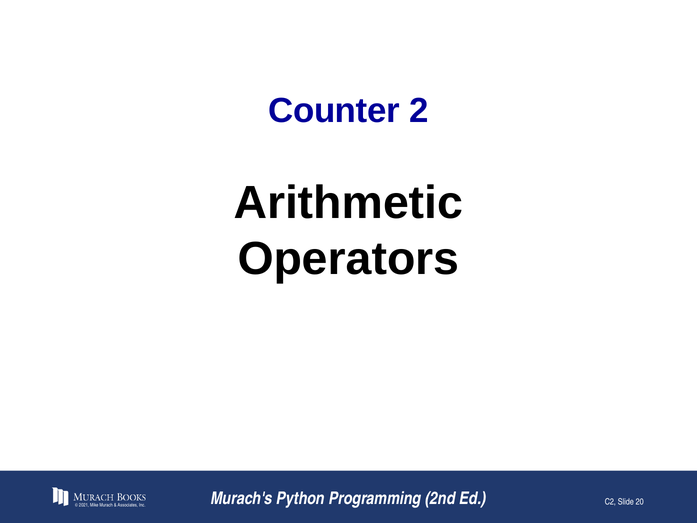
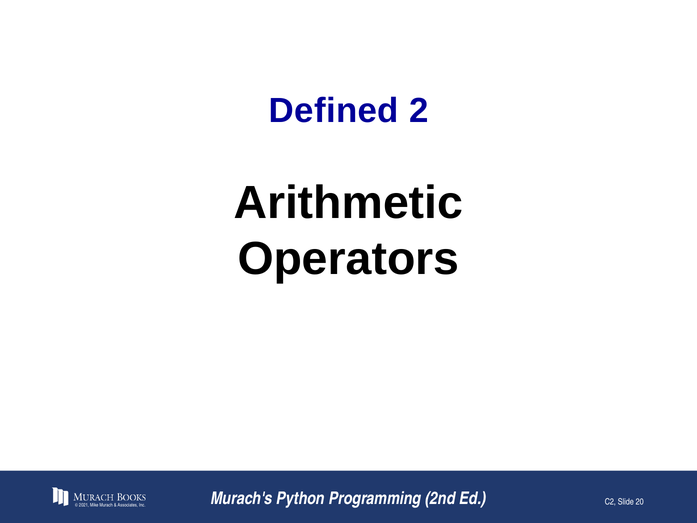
Counter: Counter -> Defined (334, 110)
